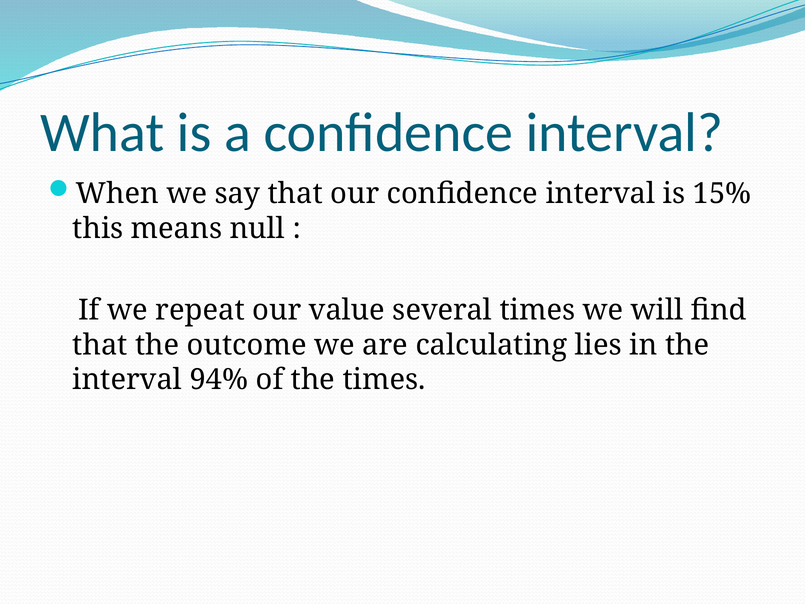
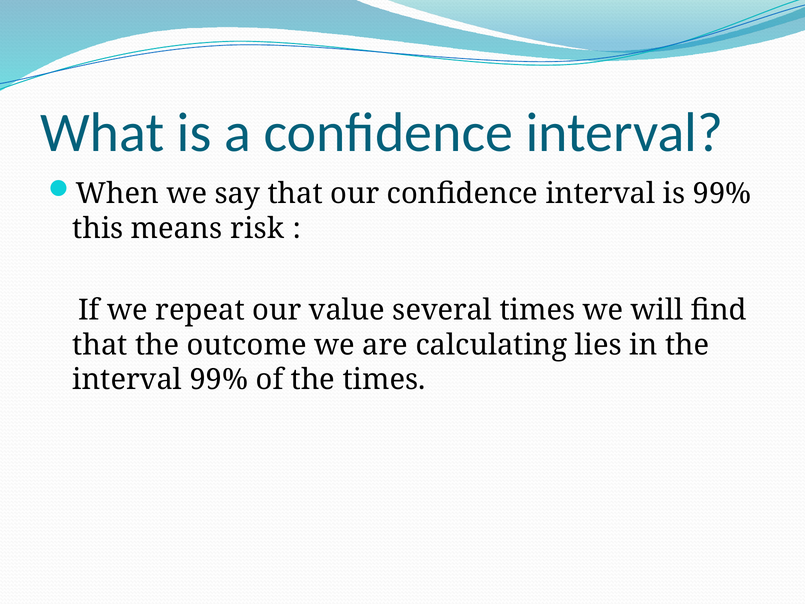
is 15%: 15% -> 99% (722, 194)
null: null -> risk (257, 229)
interval 94%: 94% -> 99% (219, 380)
